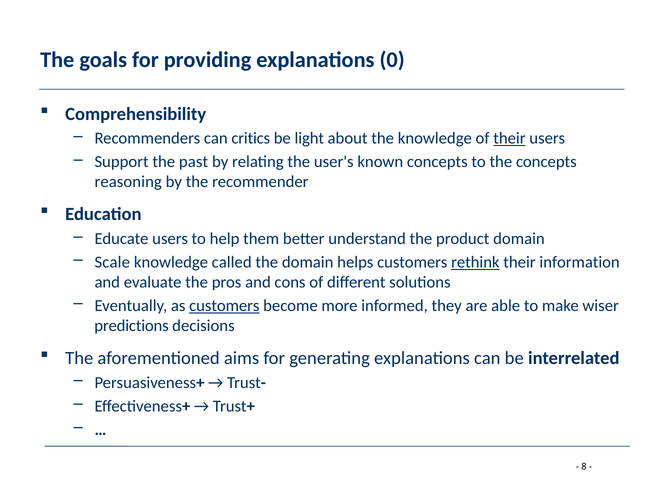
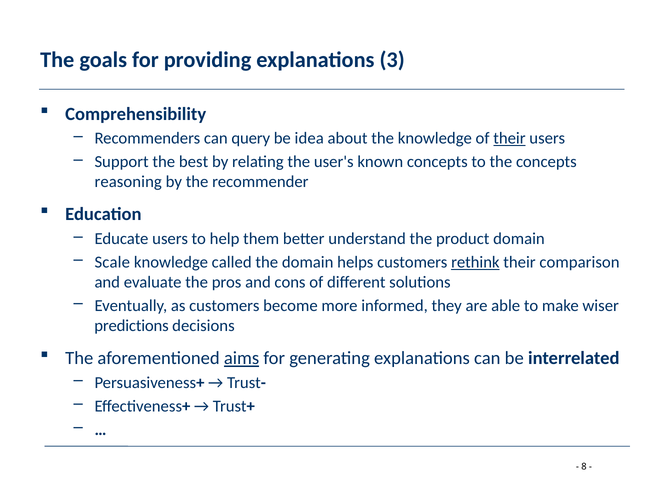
0: 0 -> 3 (392, 60)
critics: critics -> query (251, 138)
light: light -> idea (309, 138)
past: past -> best (194, 162)
information: information -> comparison (580, 262)
customers underline: present -> none (224, 306)
aims underline: none -> present (242, 358)
